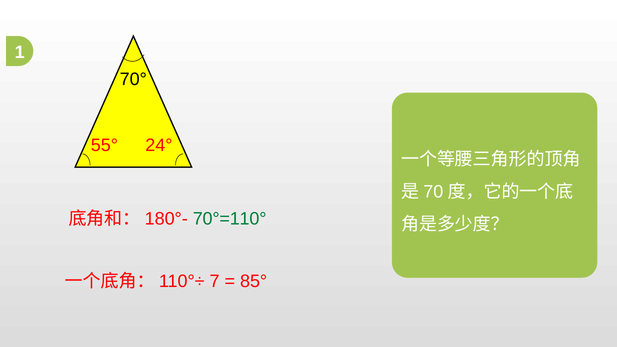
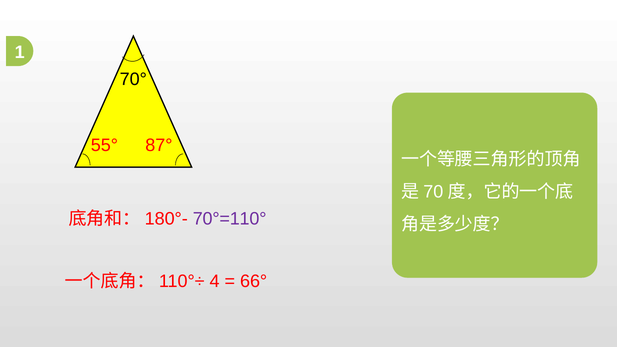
24°: 24° -> 87° (159, 145)
70°=110° colour: green -> purple (230, 219)
7: 7 -> 4 (215, 282)
85°: 85° -> 66° (254, 282)
